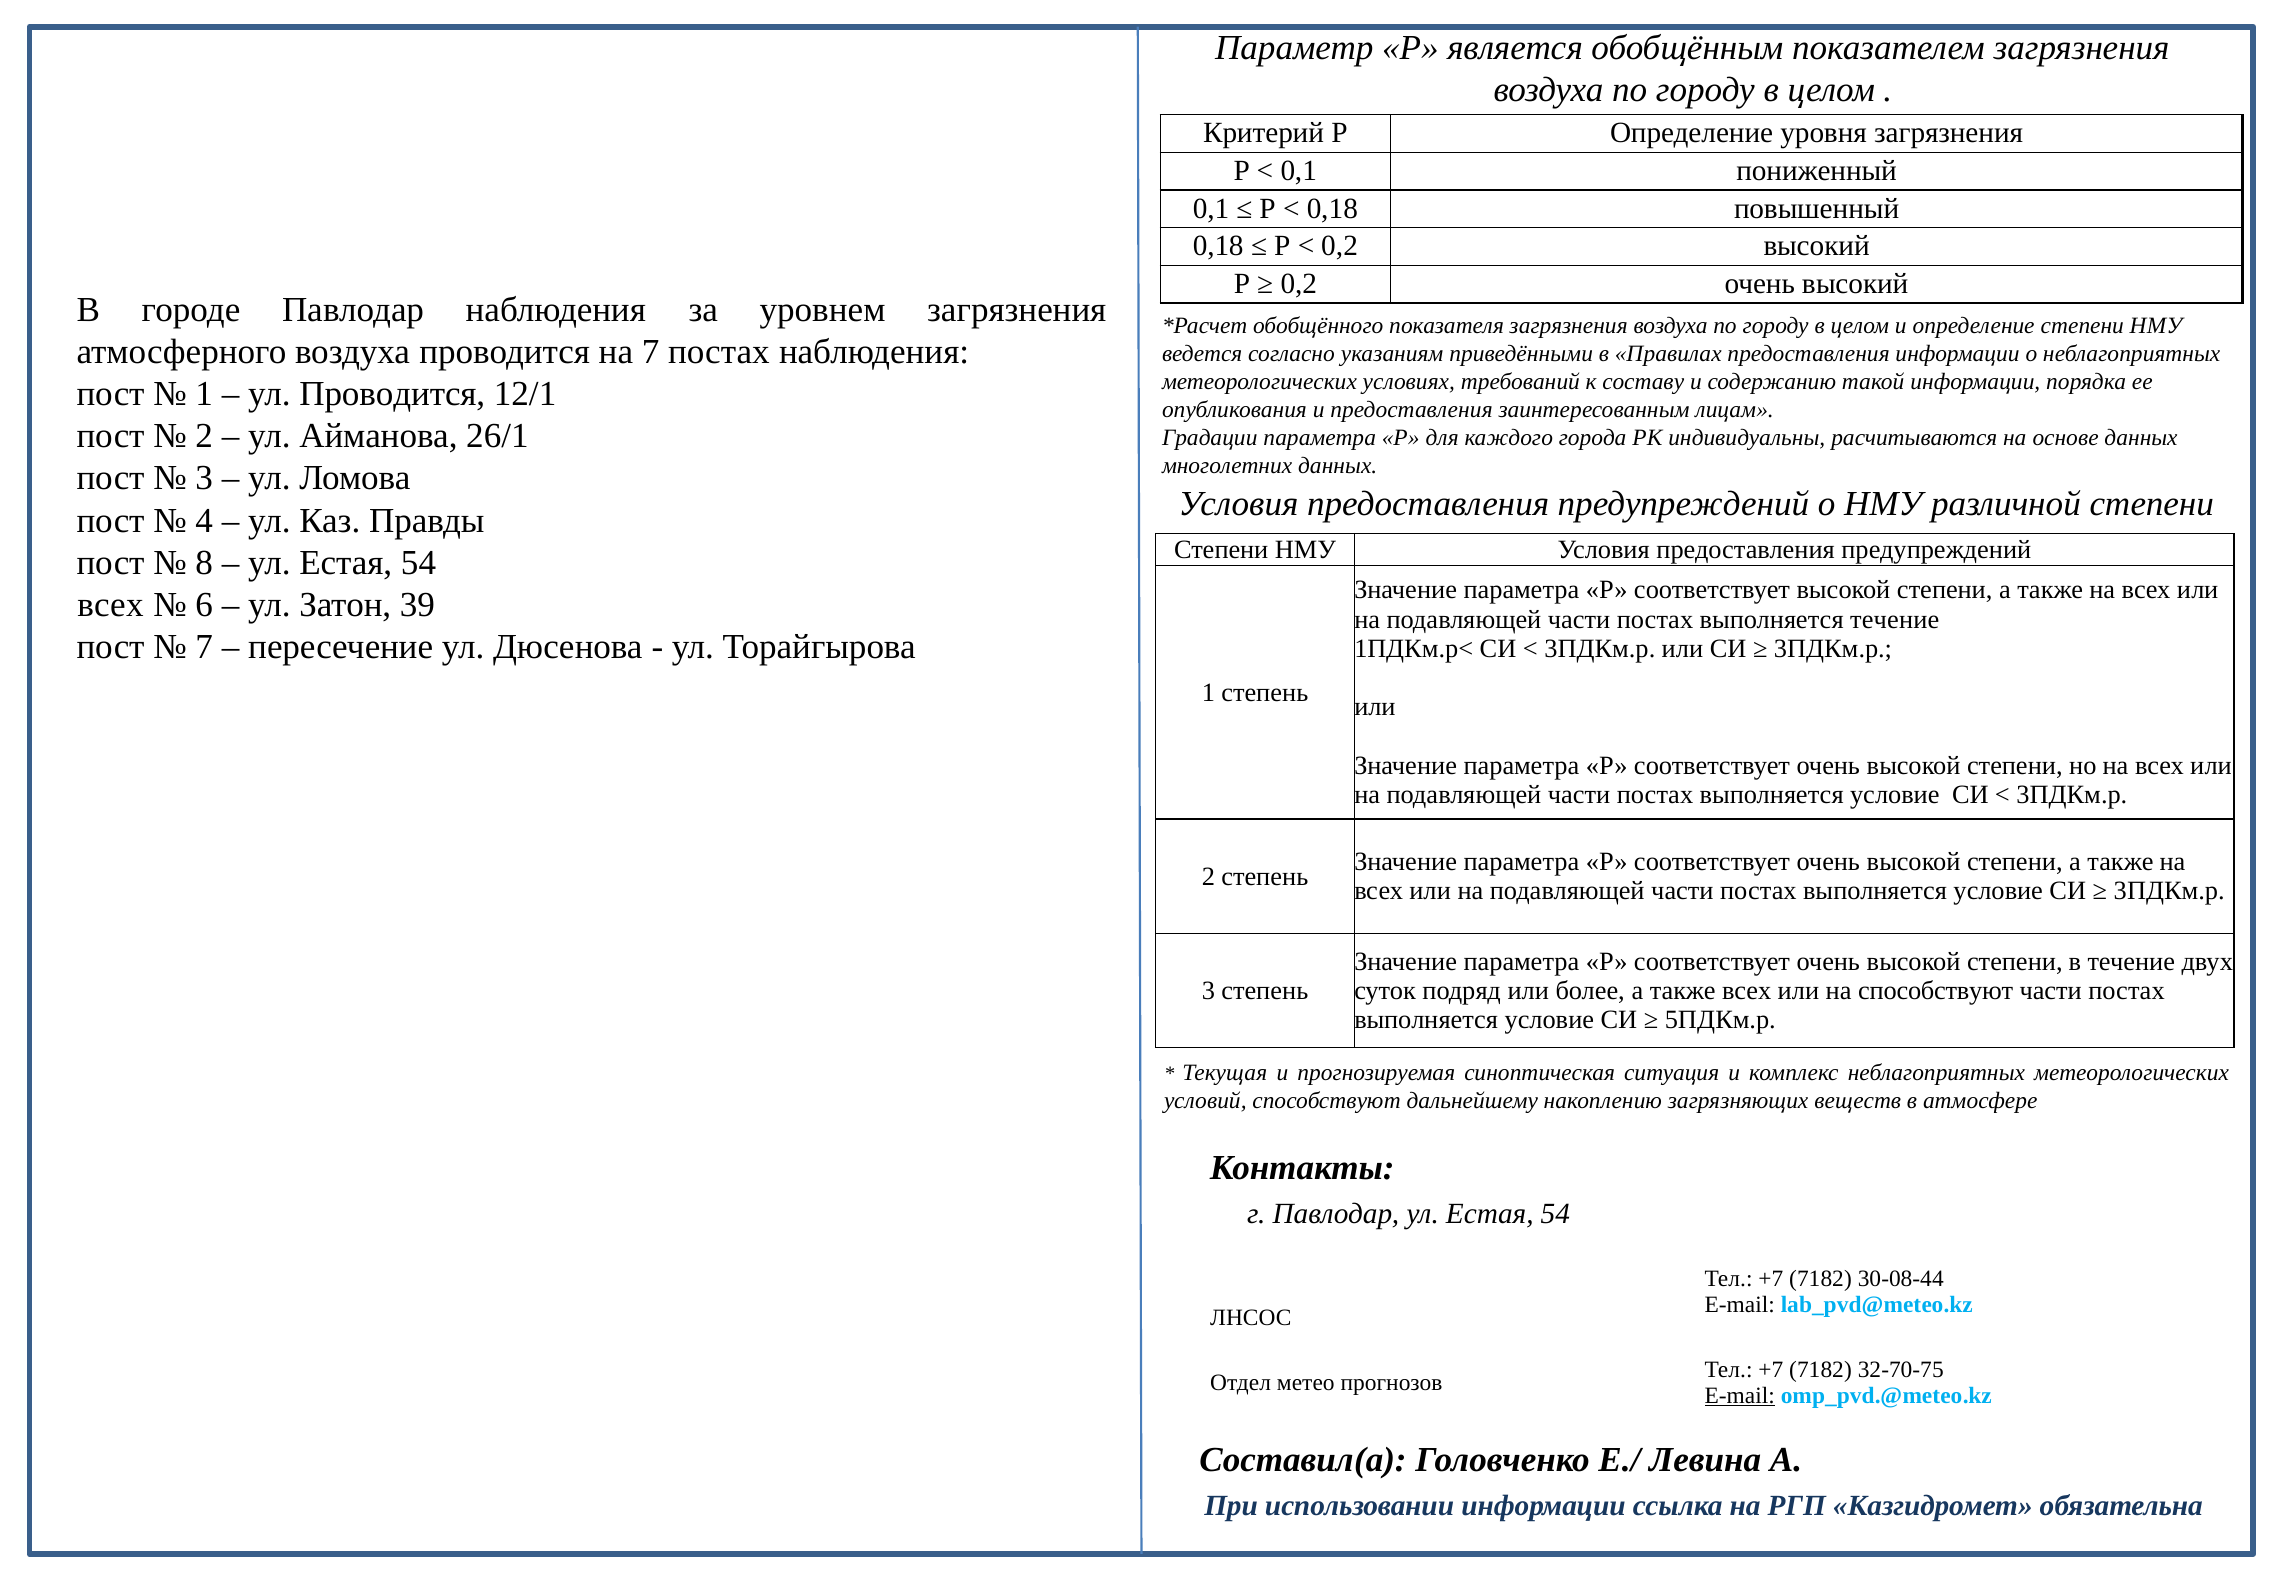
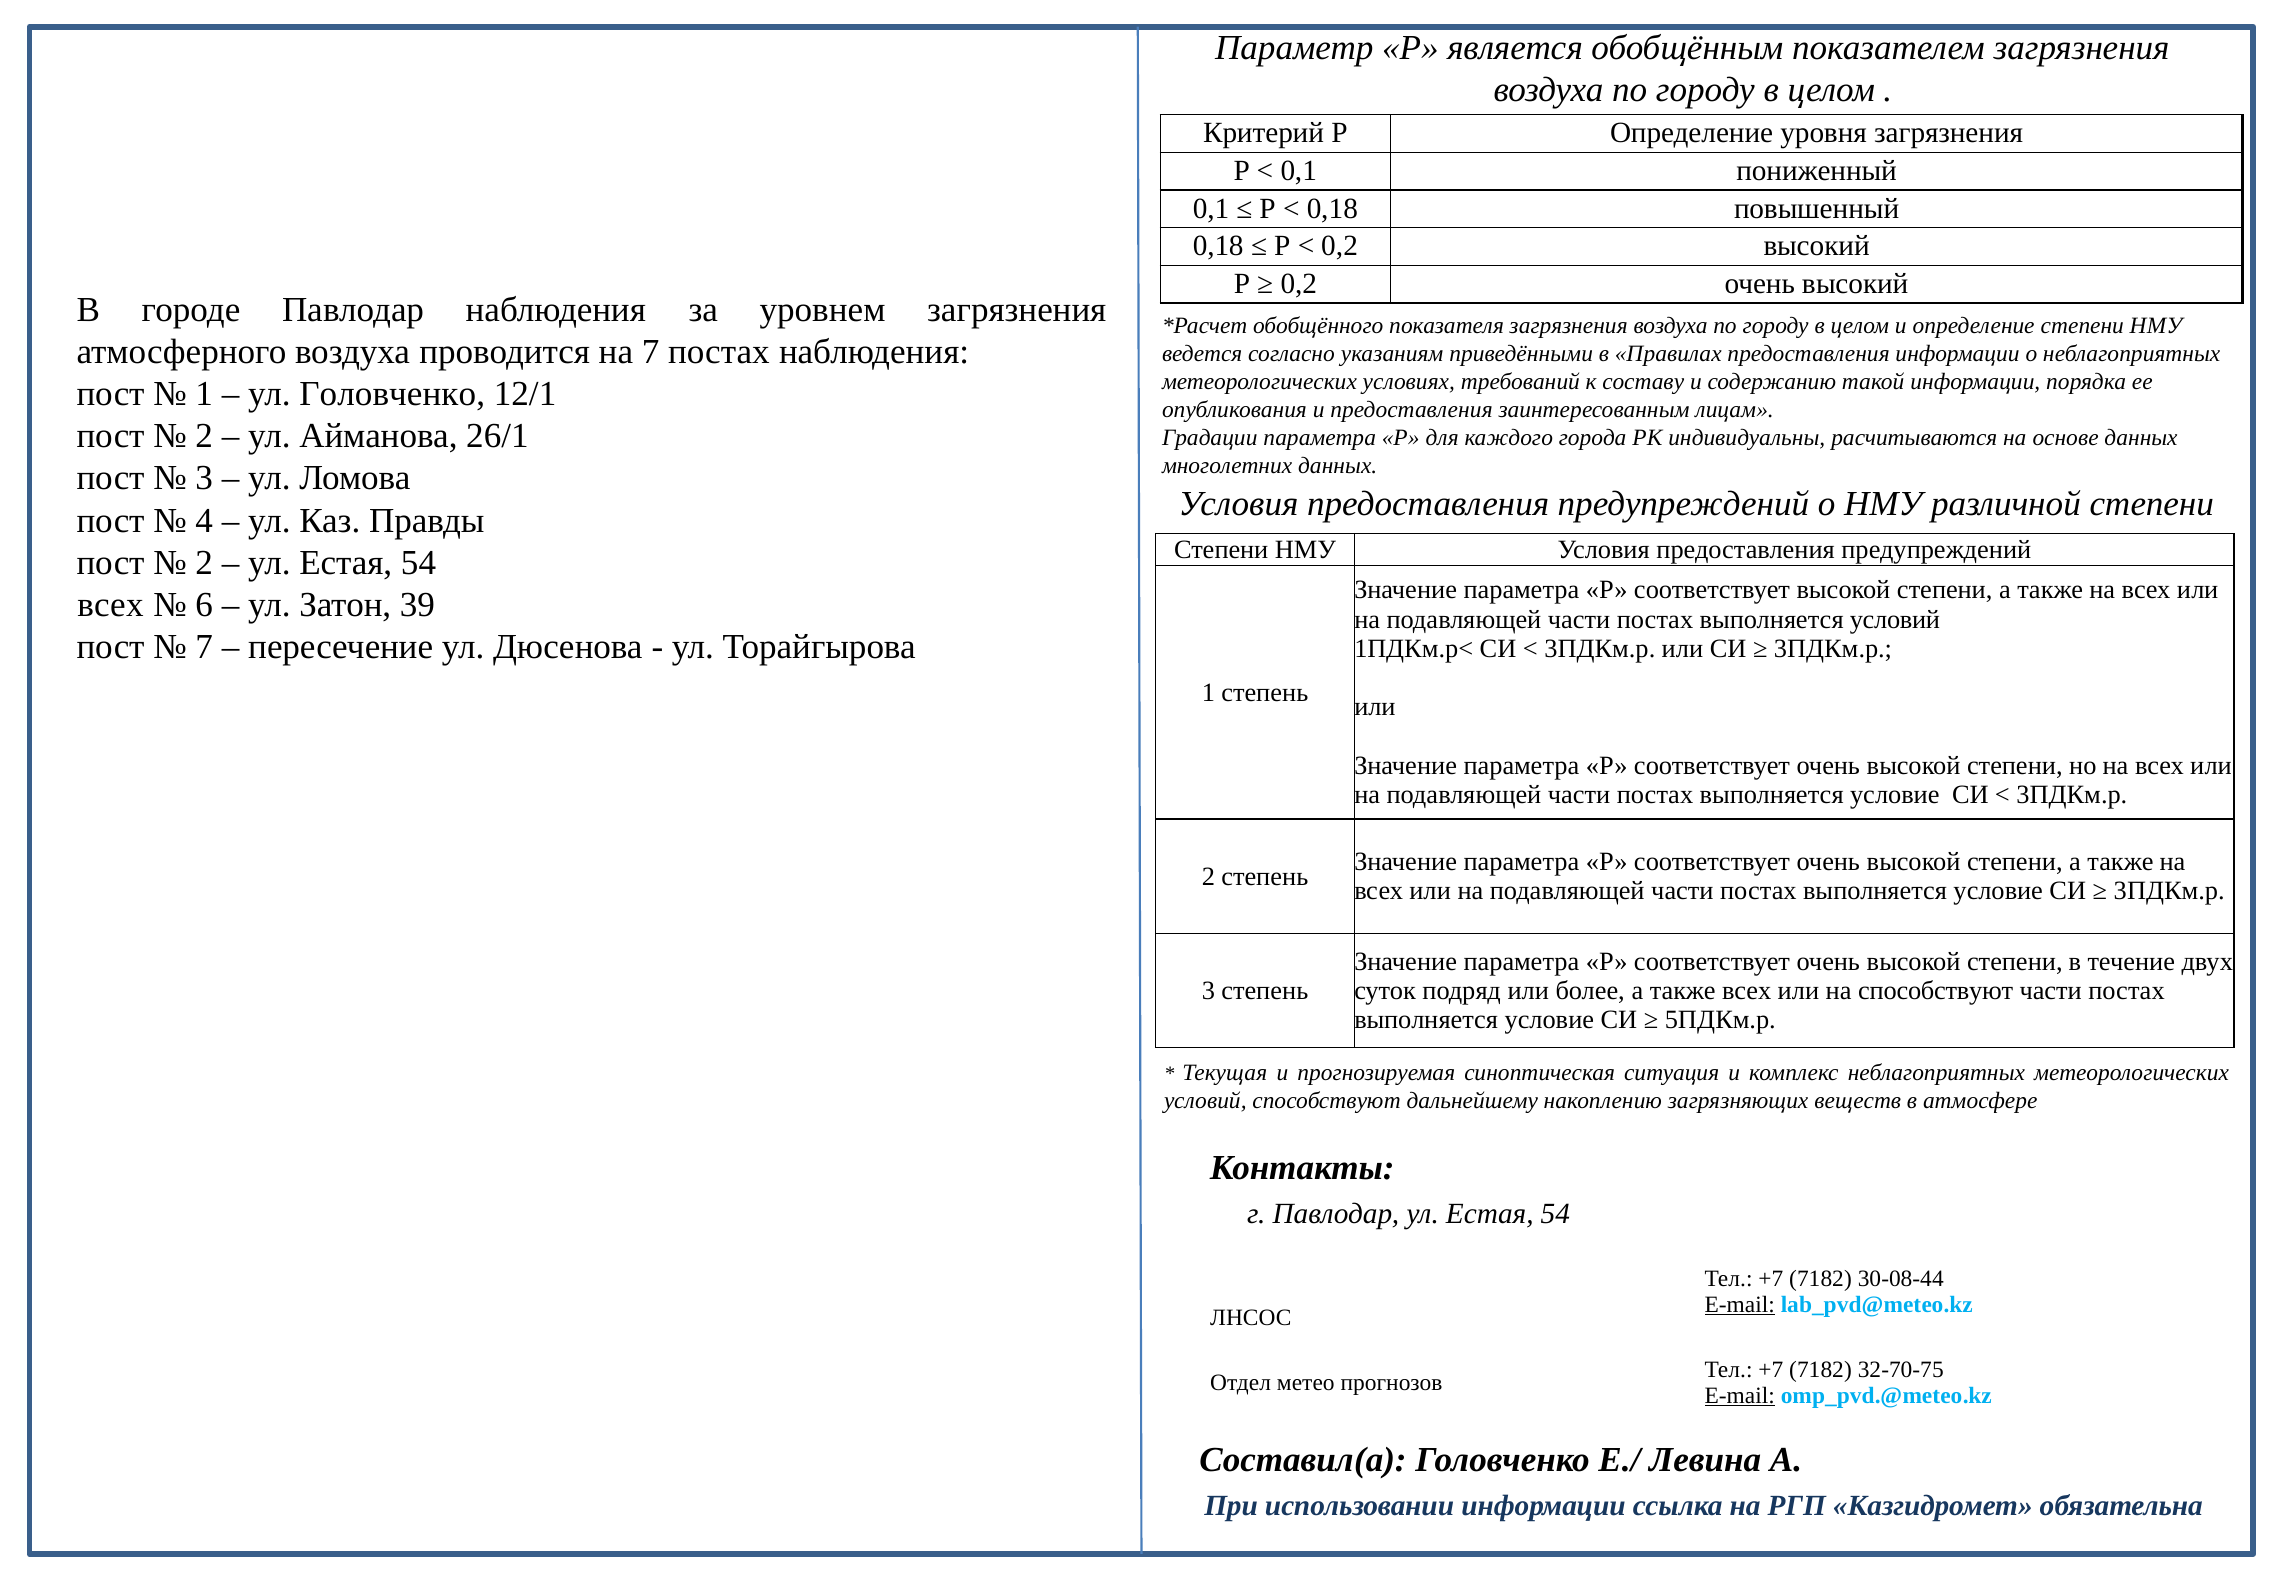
ул Проводится: Проводится -> Головченко (392, 394)
8: 8 -> 2 (204, 562)
выполняется течение: течение -> условий (1895, 619)
E-mail underline: none -> present (1740, 1304)
